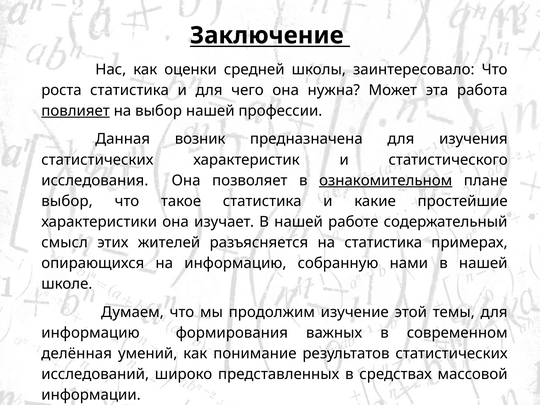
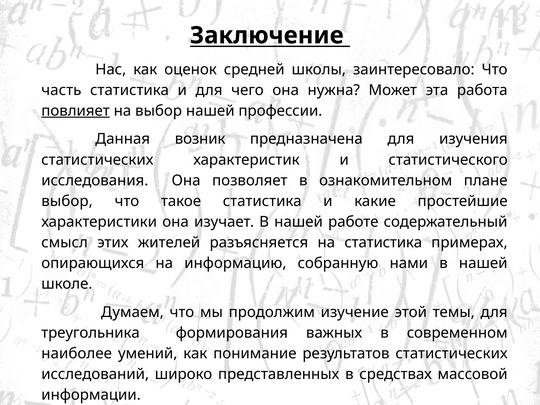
оценки: оценки -> оценок (191, 69)
роста: роста -> часть (61, 90)
ознакомительном underline: present -> none (386, 180)
информацию: информацию -> треугольника (91, 333)
делённая: делённая -> наиболее (77, 354)
